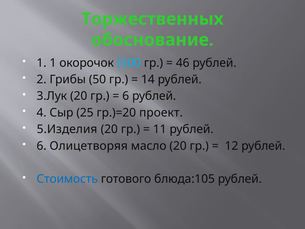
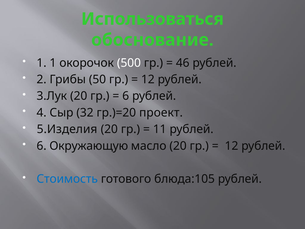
Торжественных: Торжественных -> Использоваться (152, 19)
500 colour: light blue -> white (129, 63)
14: 14 -> 12 (148, 79)
25: 25 -> 32 (85, 113)
Олицетворяя: Олицетворяя -> Окружающую (89, 146)
